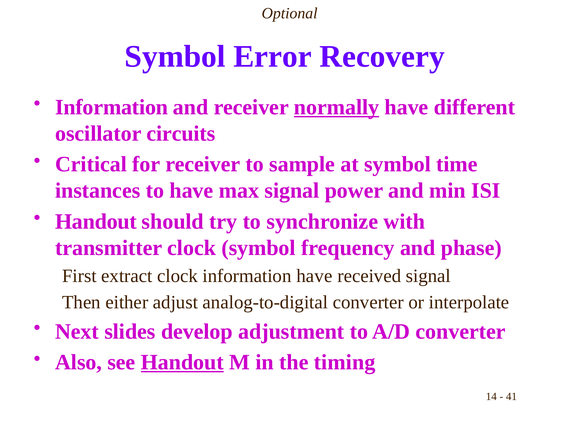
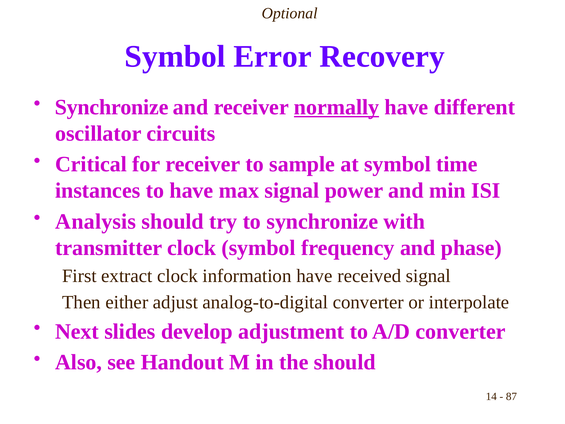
Information: Information -> Synchronize (112, 107)
Handout: Handout -> Analysis (96, 221)
Handout underline: present -> none (182, 362)
the timing: timing -> should (345, 362)
41: 41 -> 87 (511, 396)
